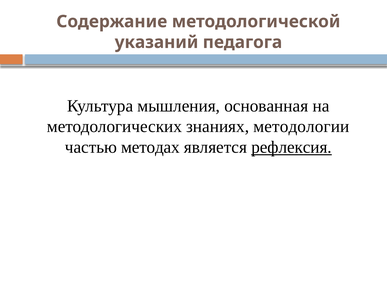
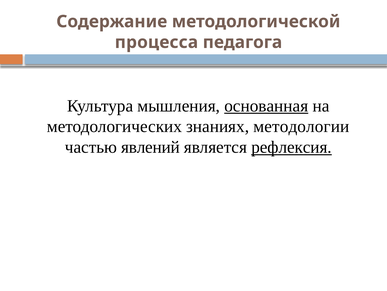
указаний: указаний -> процесса (156, 42)
основанная underline: none -> present (266, 106)
методах: методах -> явлений (151, 147)
